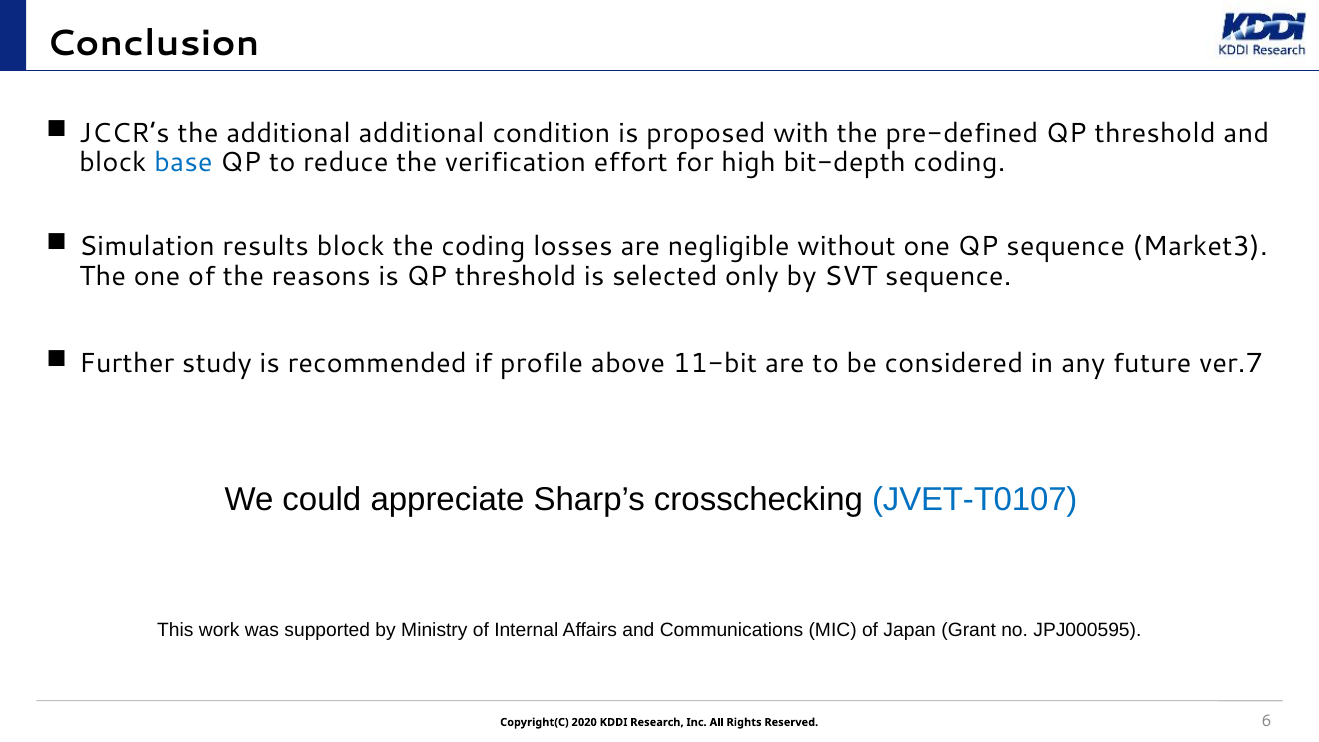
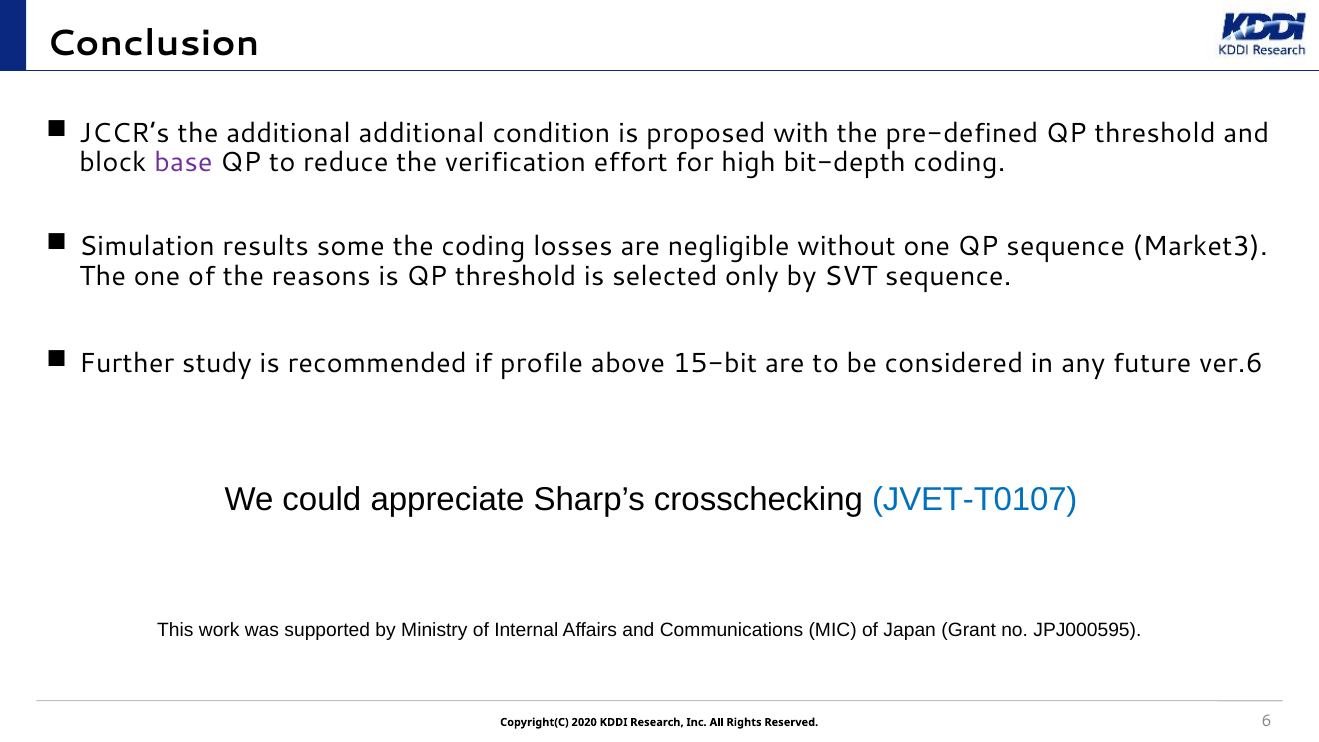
base colour: blue -> purple (183, 163)
results block: block -> some (351, 247)
11-bit: 11-bit -> 15-bit (715, 363)
ver.7: ver.7 -> ver.6 (1231, 363)
